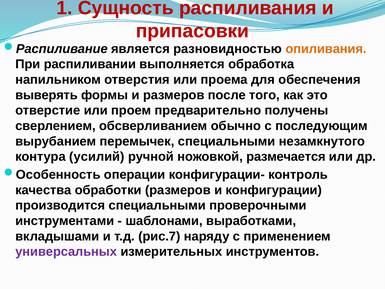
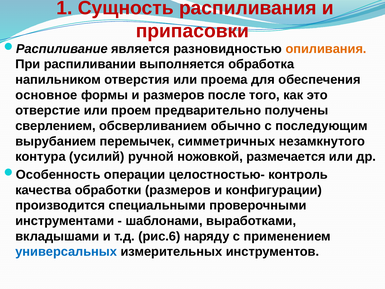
выверять: выверять -> основное (46, 95)
перемычек специальными: специальными -> симметричных (227, 141)
конфигурации-: конфигурации- -> целостностью- (217, 175)
рис.7: рис.7 -> рис.6 (159, 236)
универсальных colour: purple -> blue (66, 252)
